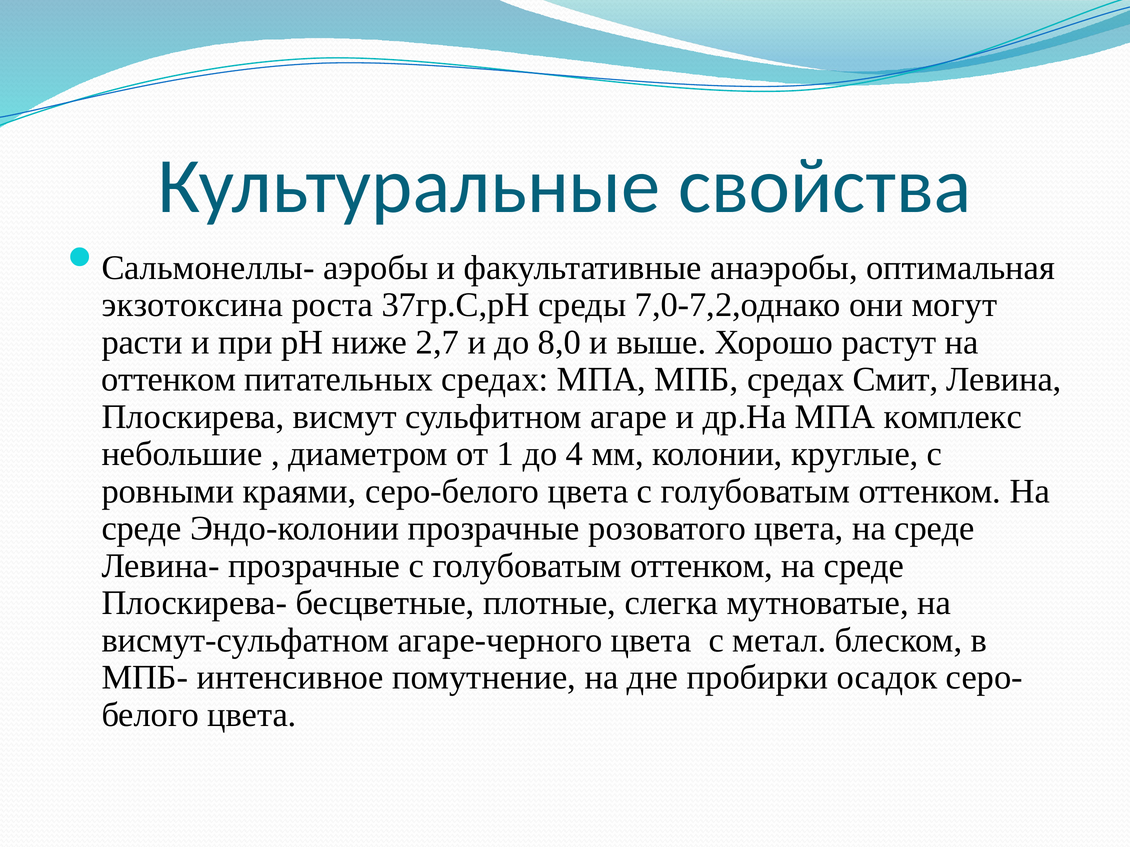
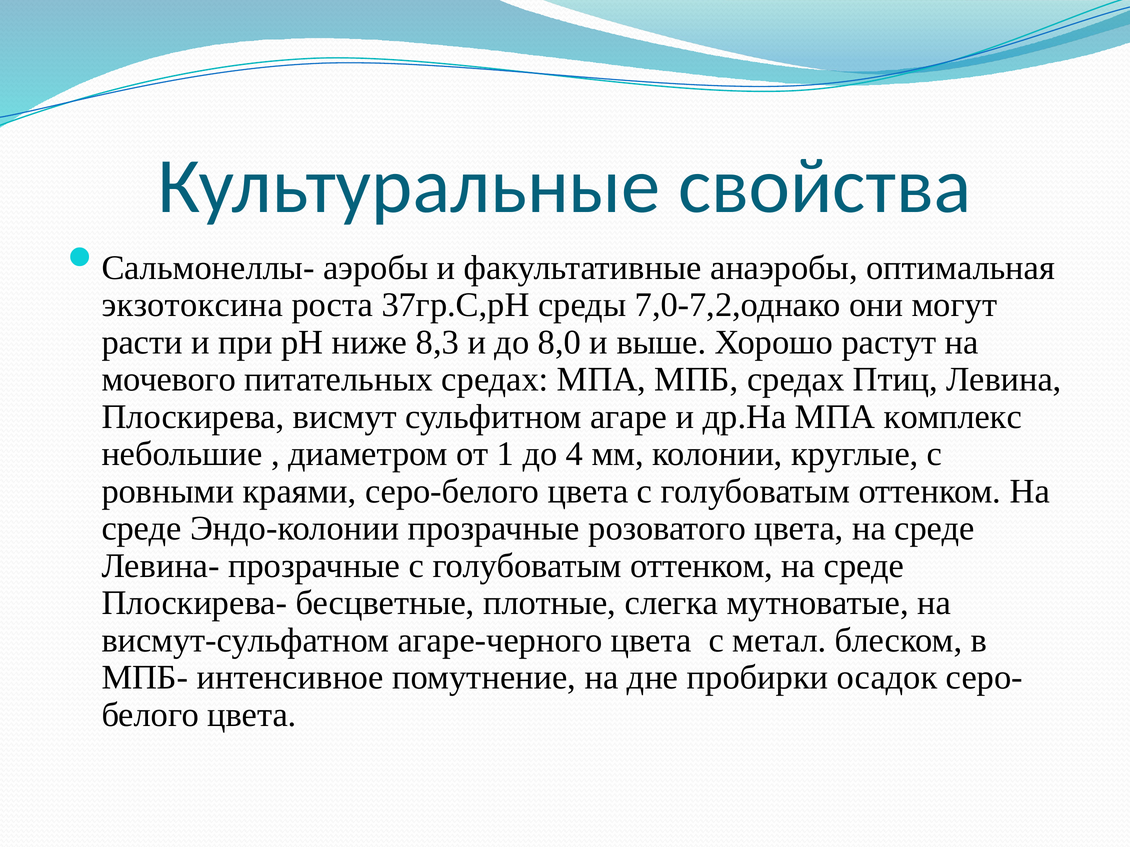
2,7: 2,7 -> 8,3 (437, 342)
оттенком: оттенком -> мочевого (169, 380)
Смит: Смит -> Птиц (895, 380)
